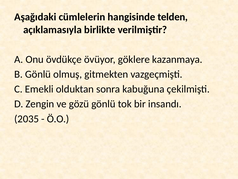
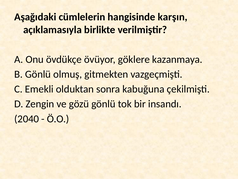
telden: telden -> karşın (173, 17)
2035: 2035 -> 2040 (27, 119)
